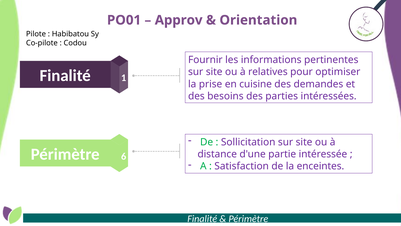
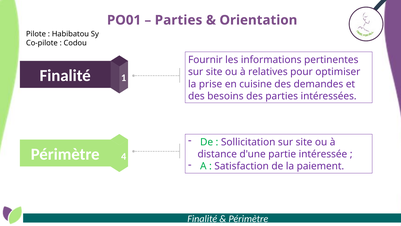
Approv: Approv -> Parties (179, 20)
6: 6 -> 4 (124, 156)
enceintes: enceintes -> paiement (320, 166)
